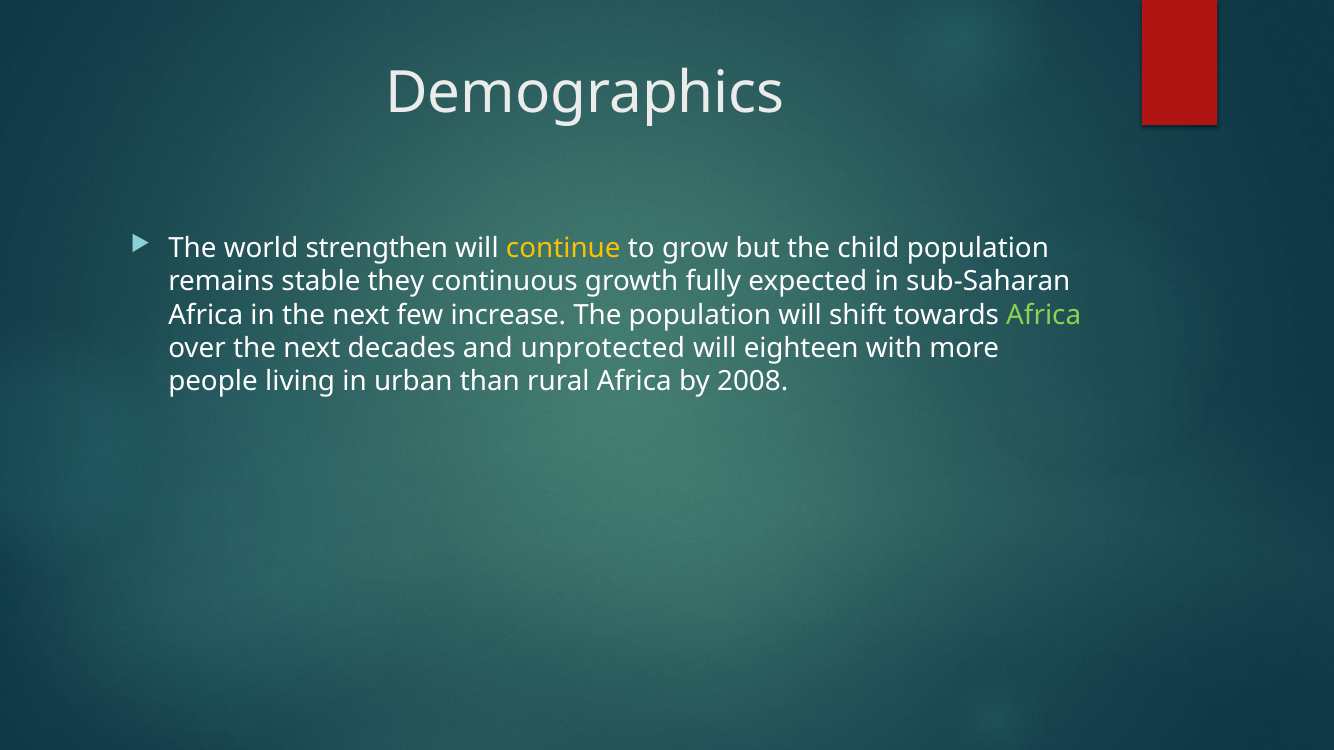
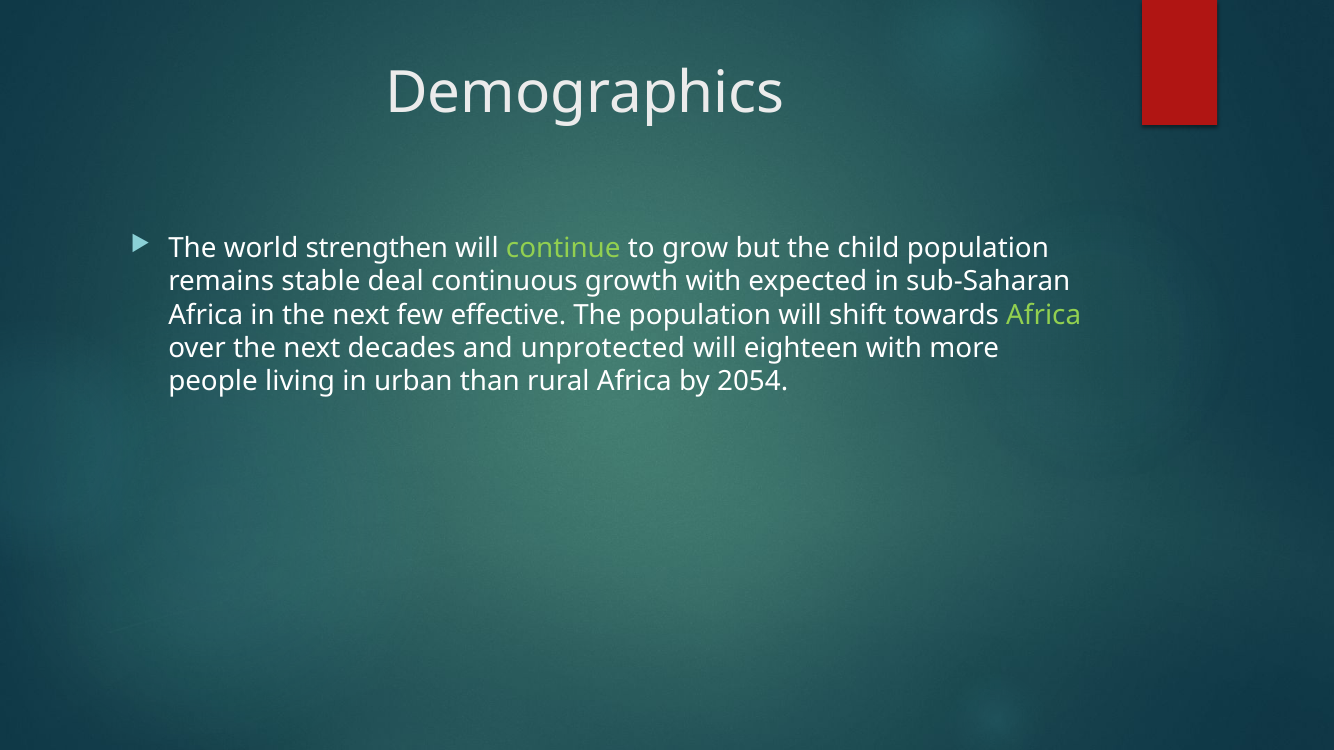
continue colour: yellow -> light green (563, 248)
they: they -> deal (396, 282)
growth fully: fully -> with (714, 282)
increase: increase -> effective (508, 315)
2008: 2008 -> 2054 (753, 382)
